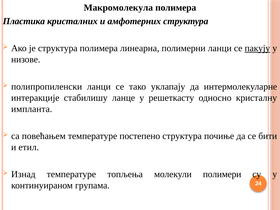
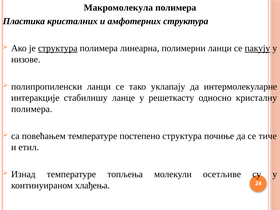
структура underline: none -> present (58, 48)
импланта: импланта -> полимера (32, 109)
бити: бити -> тиче (268, 136)
полимери: полимери -> осетљиве (222, 174)
групама: групама -> хлађења (92, 185)
